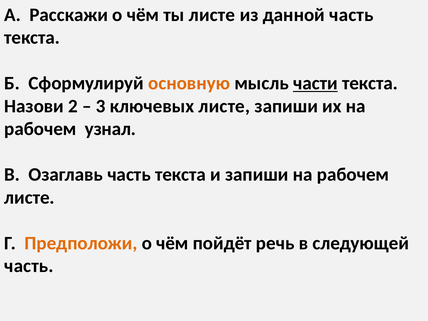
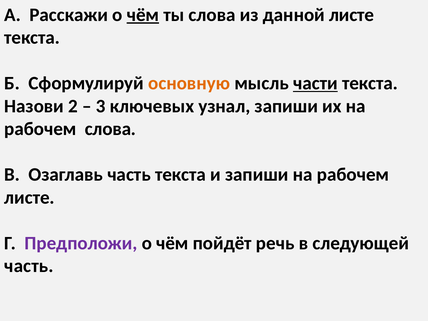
чём underline: none -> present (143, 15)
ты листе: листе -> слова (212, 15)
данной часть: часть -> листе (352, 15)
ключевых листе: листе -> узнал (224, 106)
рабочем узнал: узнал -> слова (110, 129)
Предположи colour: orange -> purple (81, 243)
